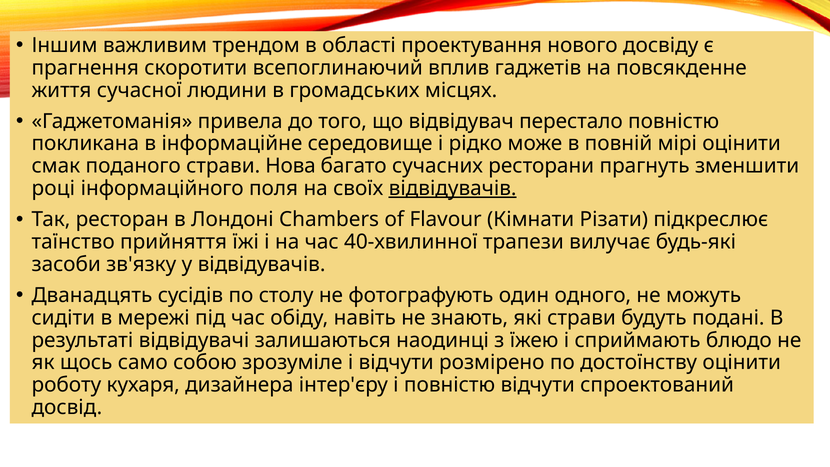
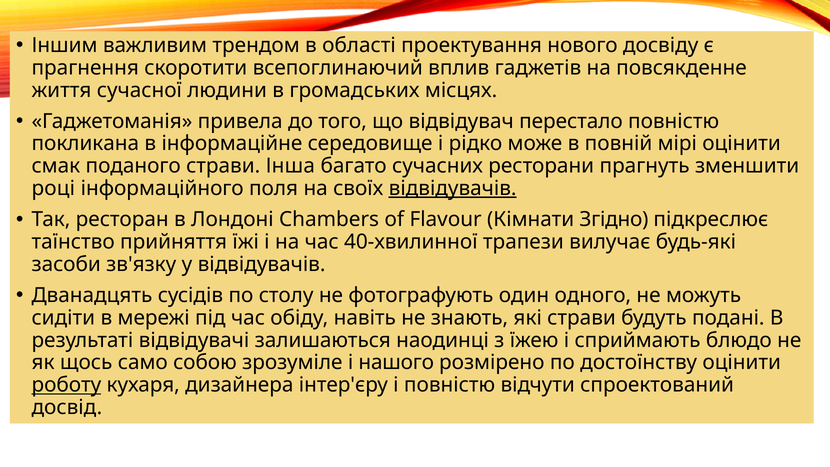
Нова: Нова -> Інша (290, 166)
Різати: Різати -> Згідно (614, 219)
і відчути: відчути -> нашого (396, 362)
роботу underline: none -> present (66, 385)
